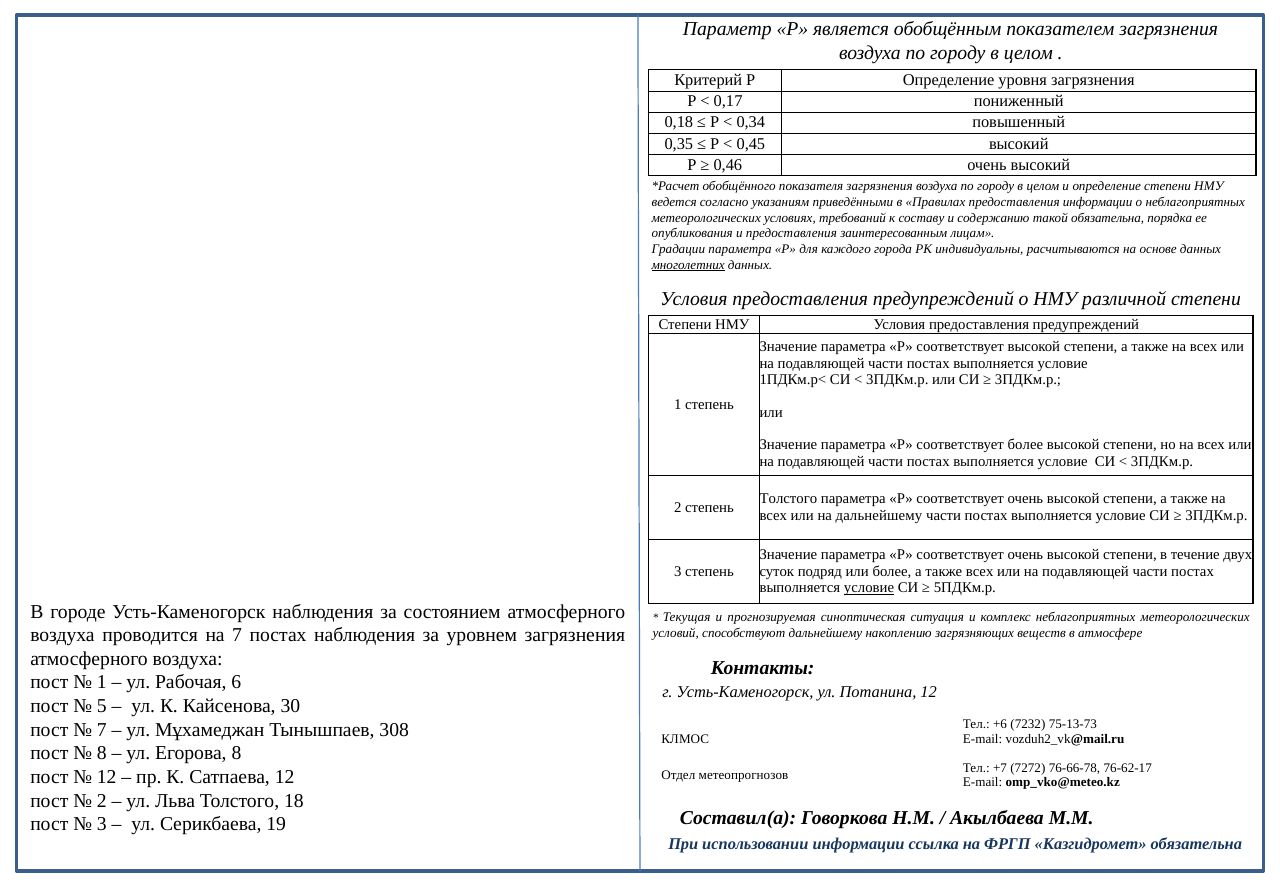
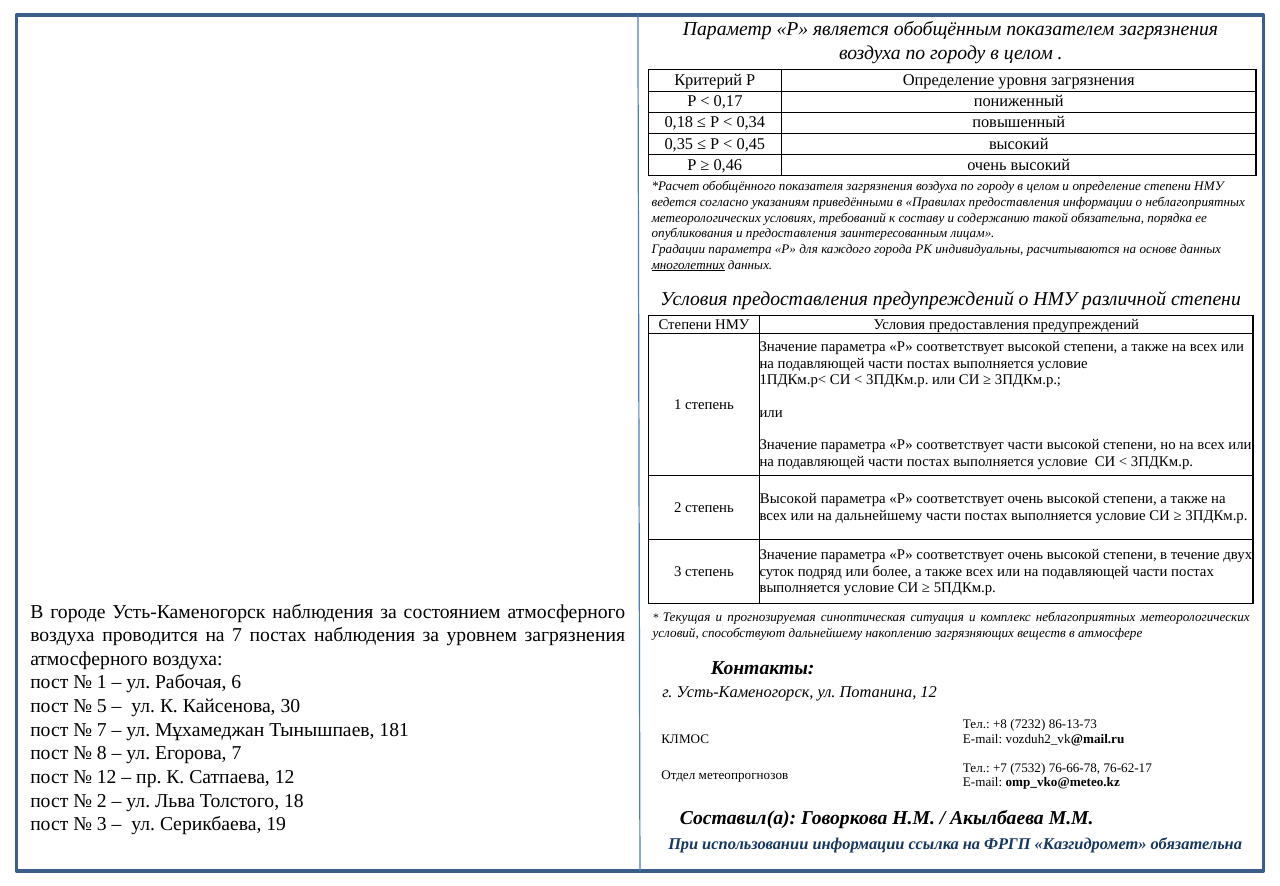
соответствует более: более -> части (1025, 445)
Толстого: Толстого -> Высокой (788, 499)
условие underline: present -> none (869, 588)
+6: +6 -> +8 (1000, 725)
75-13-73: 75-13-73 -> 86-13-73 (1073, 725)
308: 308 -> 181 (394, 730)
Егорова 8: 8 -> 7 (237, 753)
7272: 7272 -> 7532 (1028, 768)
